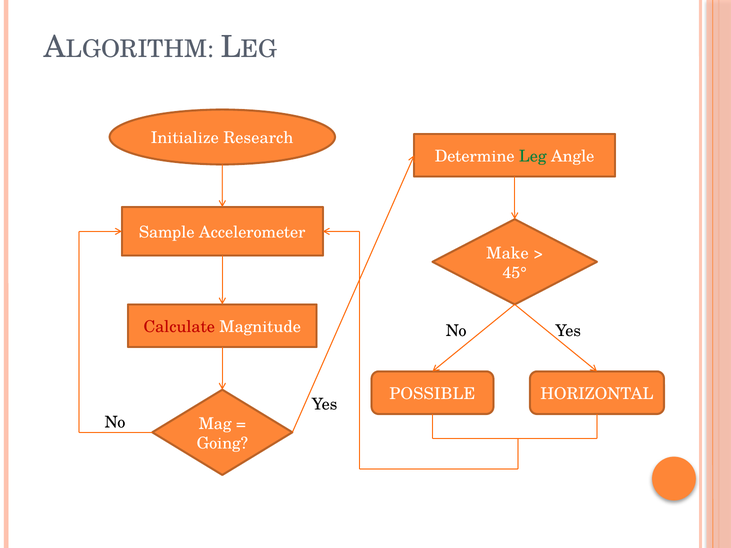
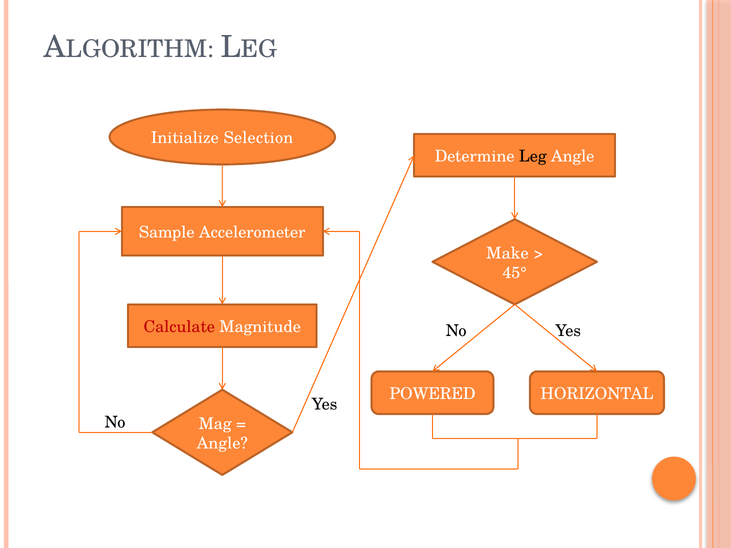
Research: Research -> Selection (258, 138)
Leg colour: green -> black (533, 156)
POSSIBLE: POSSIBLE -> POWERED (433, 394)
Going: Going -> Angle (222, 443)
